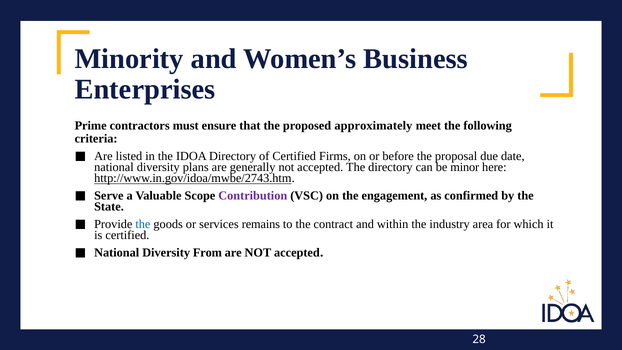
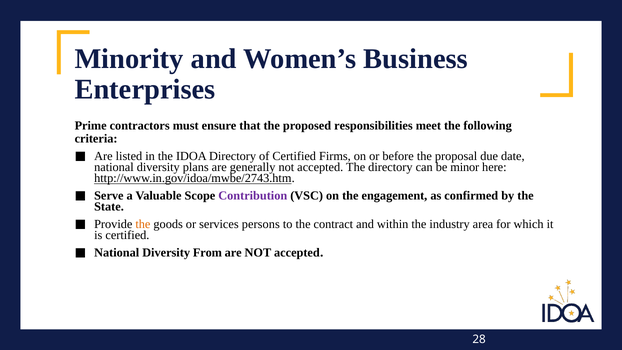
approximately: approximately -> responsibilities (373, 125)
the colour: blue -> orange (143, 224)
remains: remains -> persons (261, 224)
